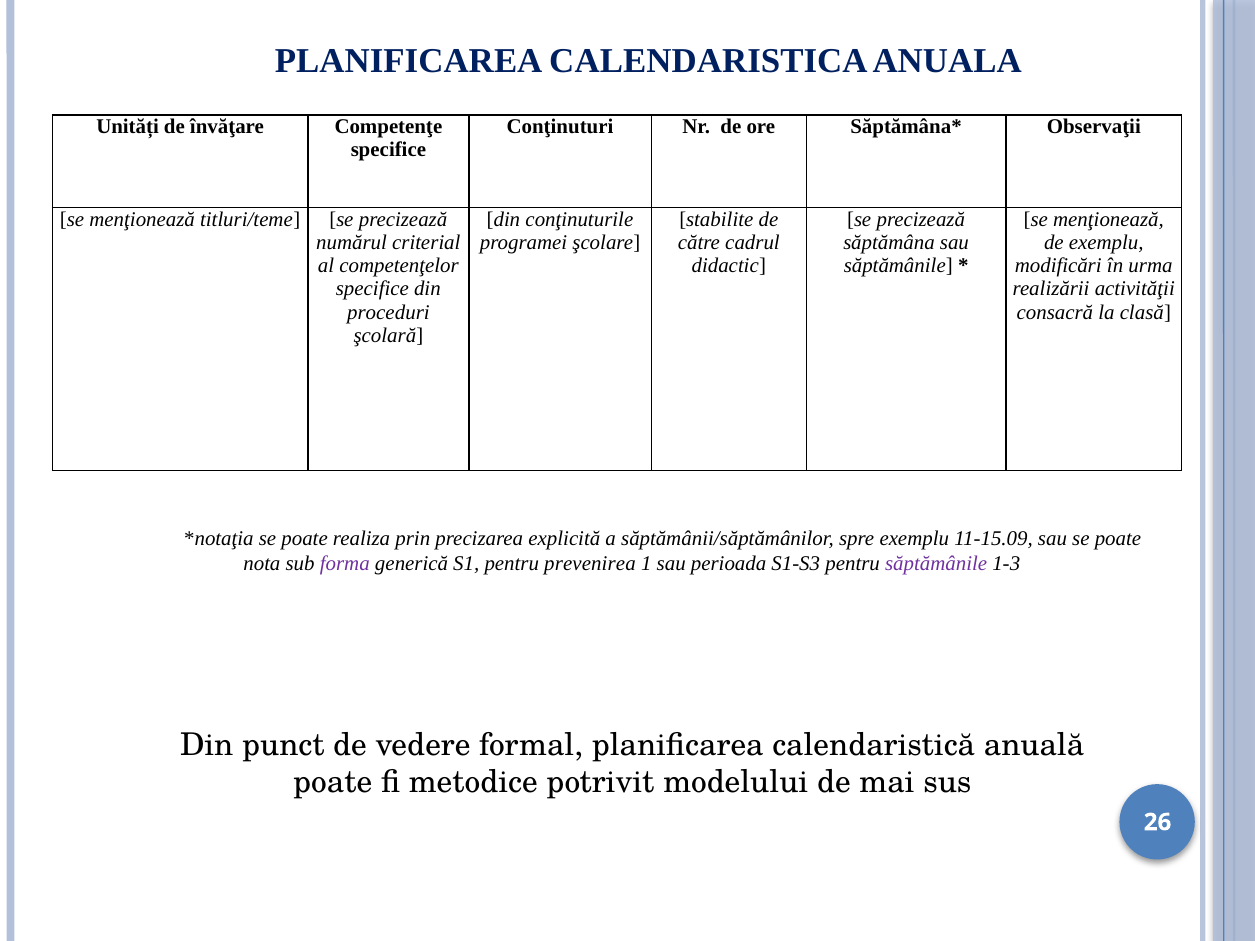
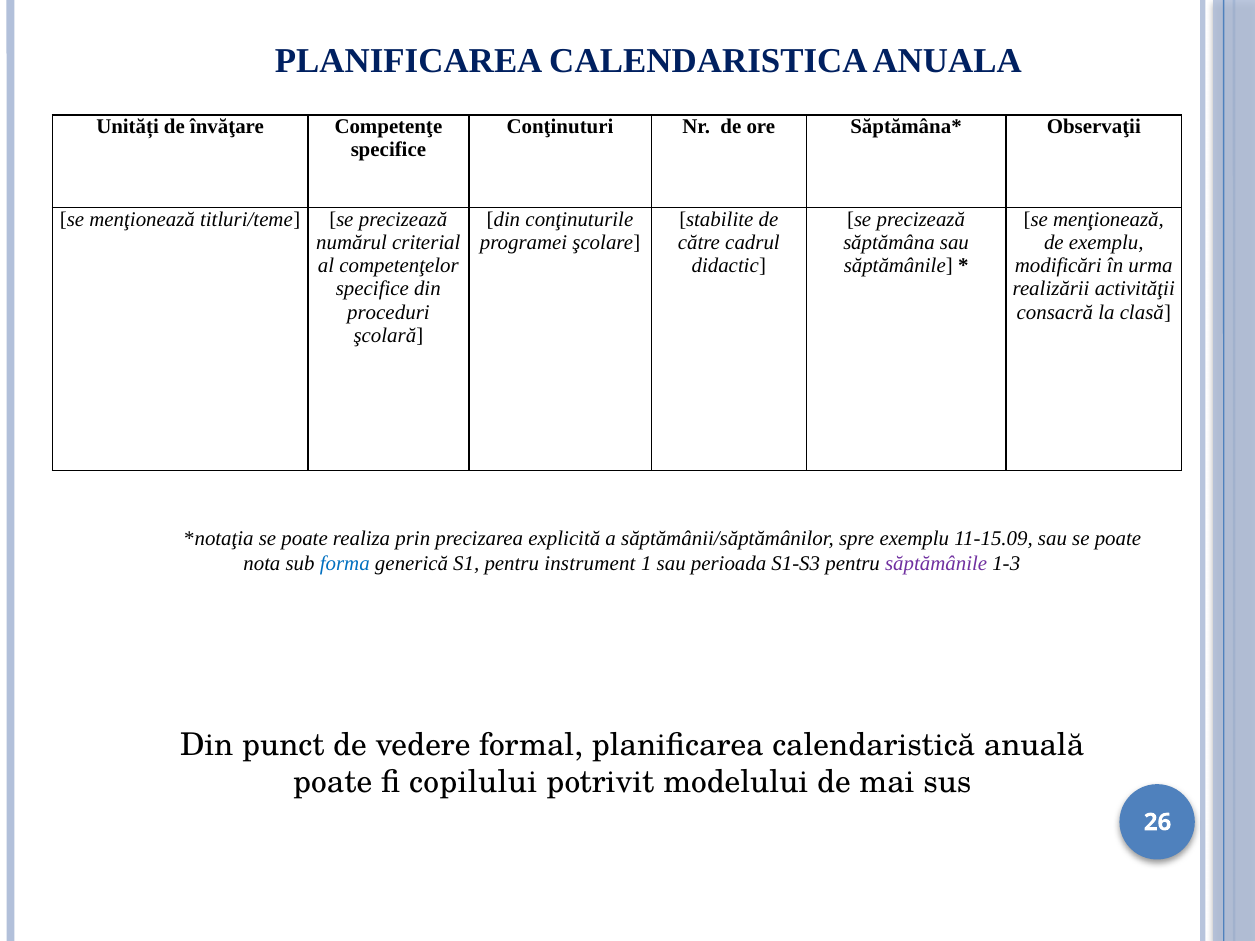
forma colour: purple -> blue (345, 564)
prevenirea: prevenirea -> instrument (590, 564)
metodice: metodice -> copilului (473, 783)
